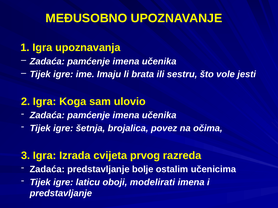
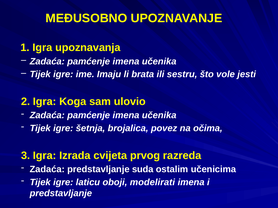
bolje: bolje -> suda (143, 170)
